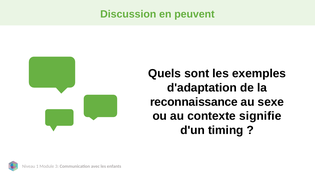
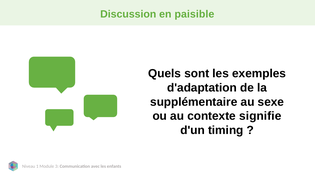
peuvent: peuvent -> paisible (194, 14)
reconnaissance: reconnaissance -> supplémentaire (194, 102)
